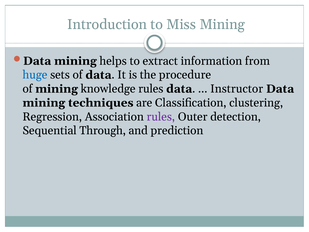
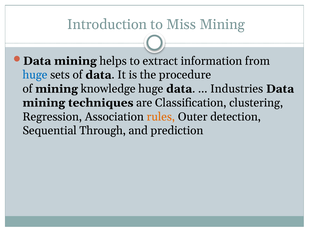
knowledge rules: rules -> huge (151, 89)
Instructor: Instructor -> Industries (237, 89)
rules colour: purple -> orange (161, 117)
